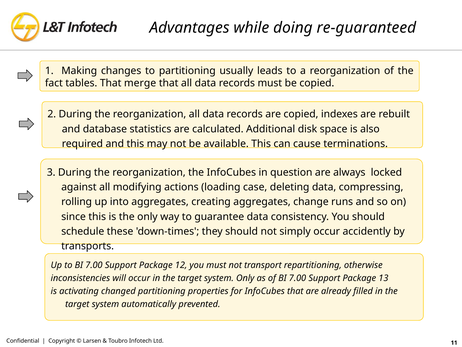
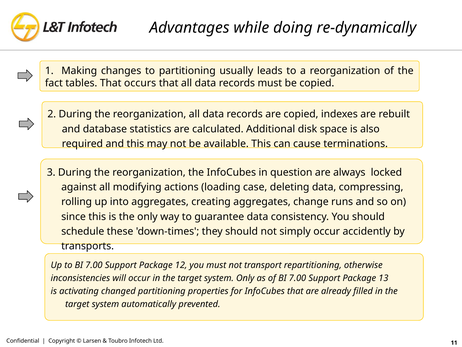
re-guaranteed: re-guaranteed -> re-dynamically (366, 28)
merge: merge -> occurs (140, 83)
